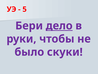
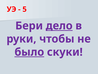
было underline: none -> present (29, 52)
